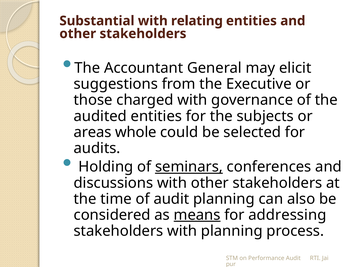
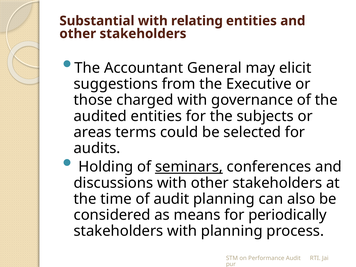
whole: whole -> terms (136, 132)
means underline: present -> none (197, 215)
addressing: addressing -> periodically (287, 215)
